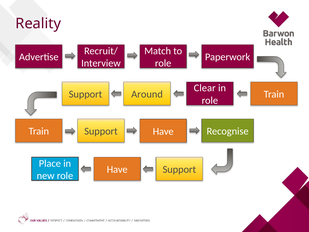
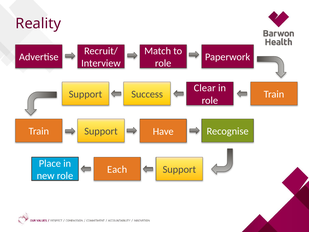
Around: Around -> Success (147, 94)
Have: Have -> Each (117, 169)
